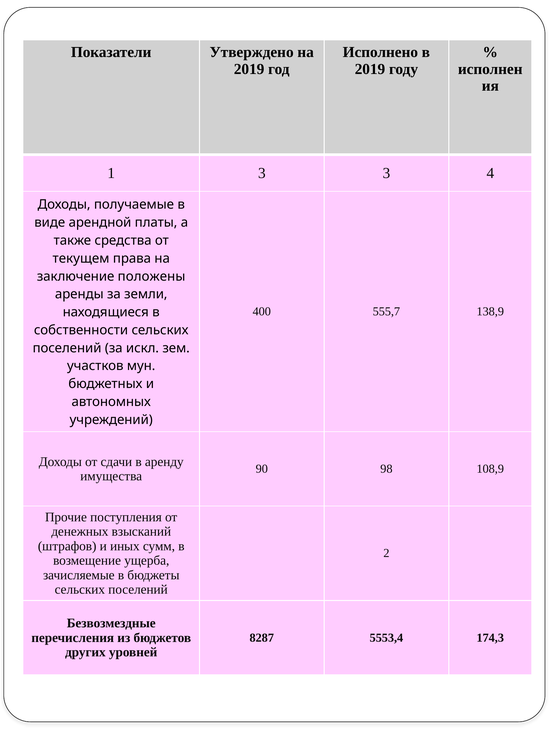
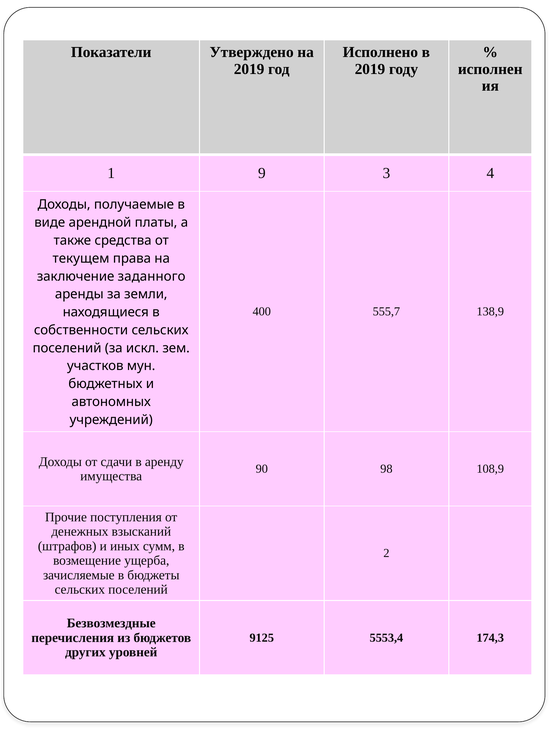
1 3: 3 -> 9 (262, 173)
положены: положены -> заданного (152, 276)
8287: 8287 -> 9125 (262, 638)
